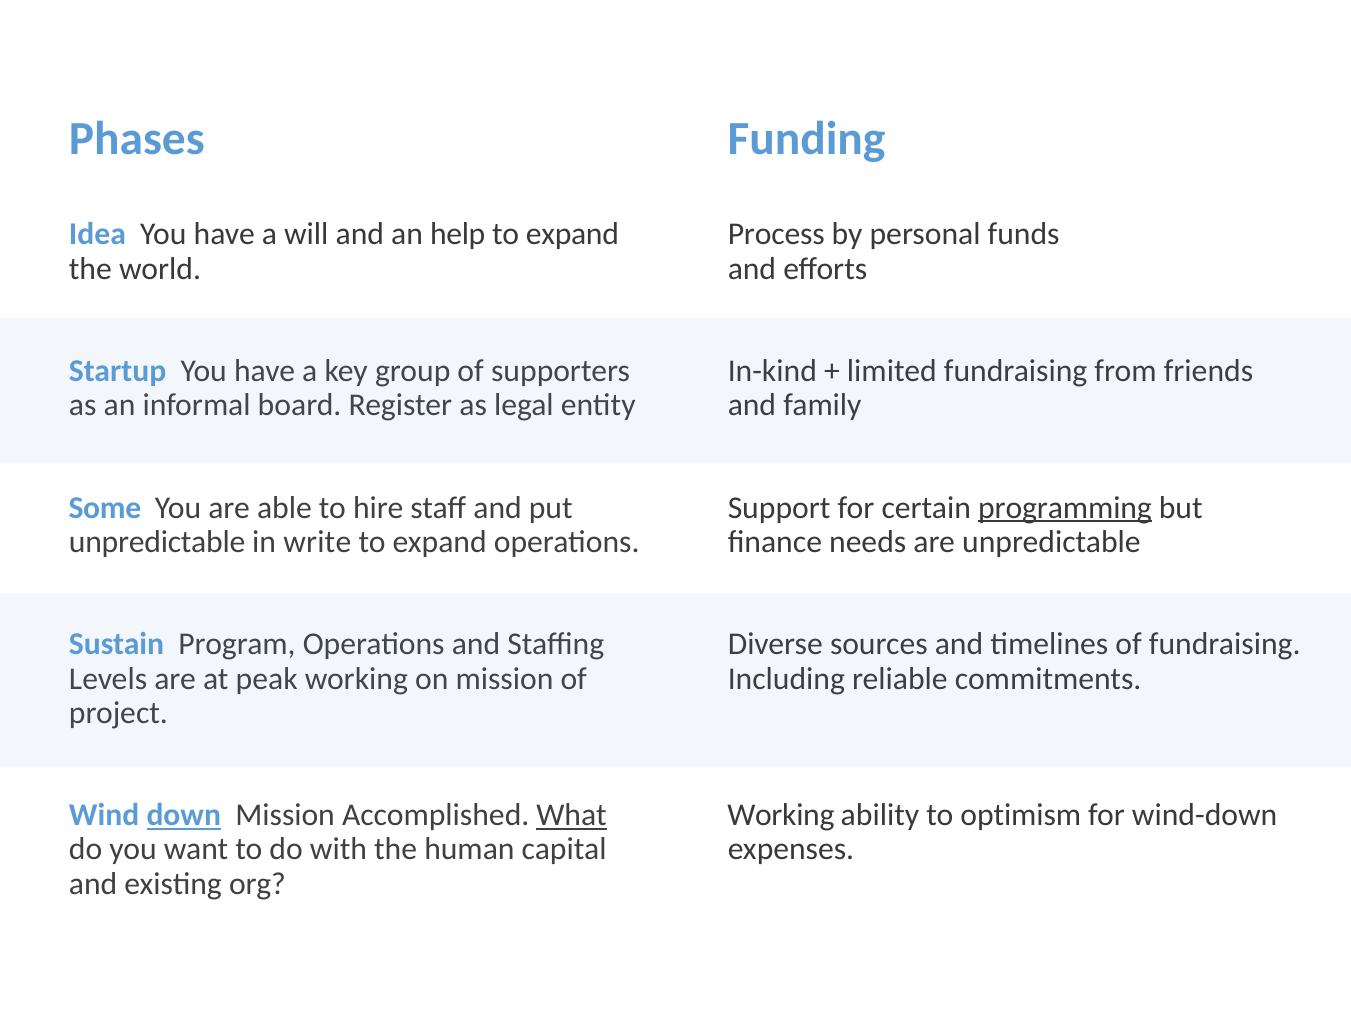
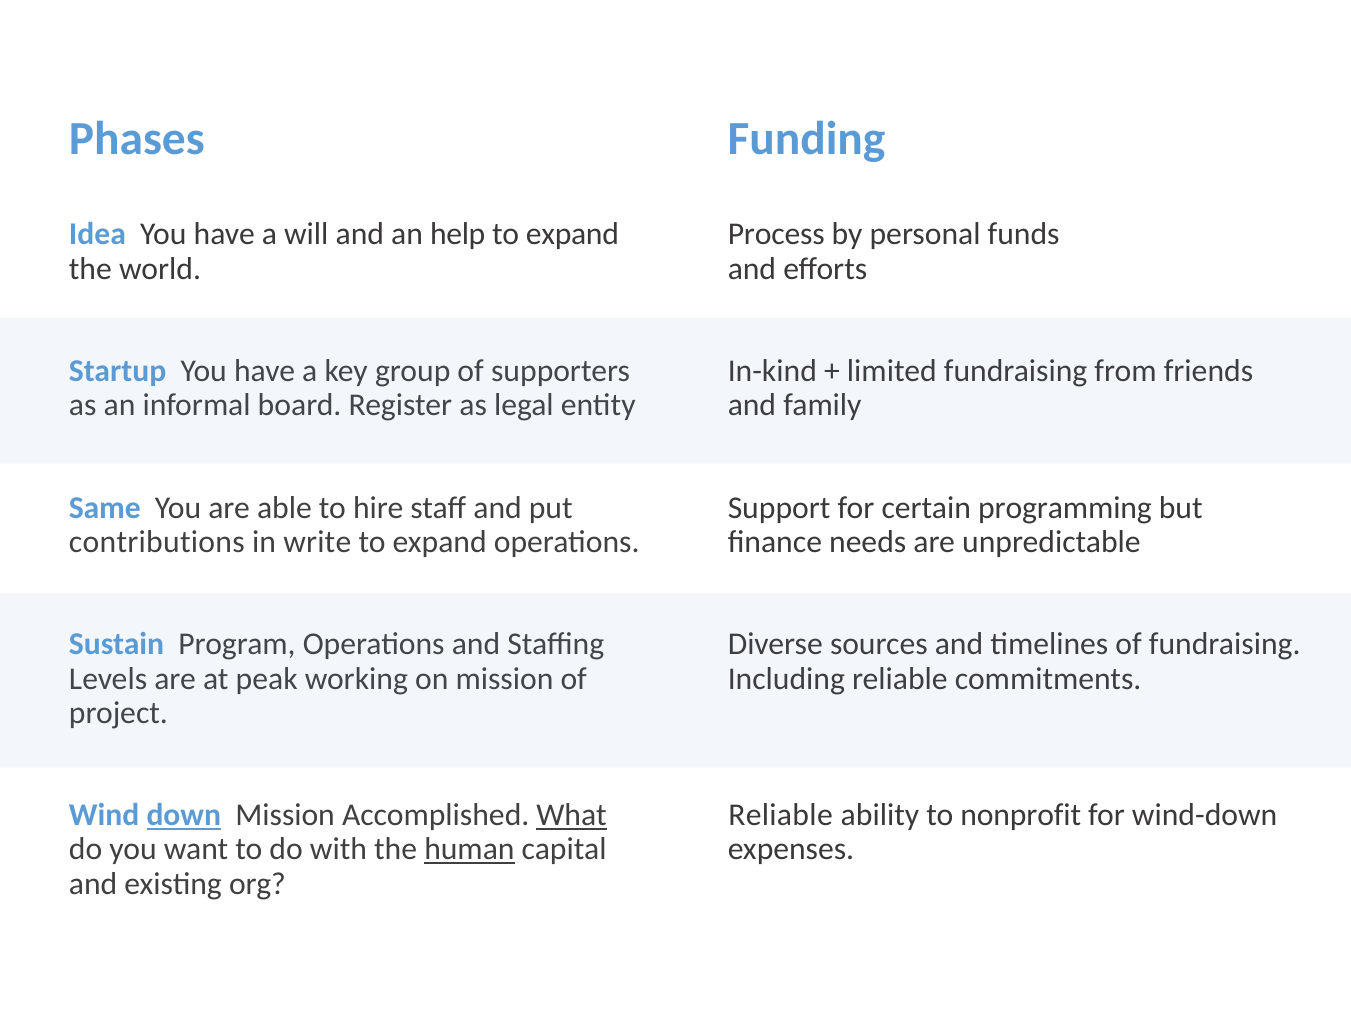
Some: Some -> Same (105, 508)
programming underline: present -> none (1065, 508)
unpredictable: unpredictable -> contributions (157, 542)
Working: Working -> Reliable (781, 816)
optimism: optimism -> nonprofit (1021, 816)
human underline: none -> present (469, 850)
